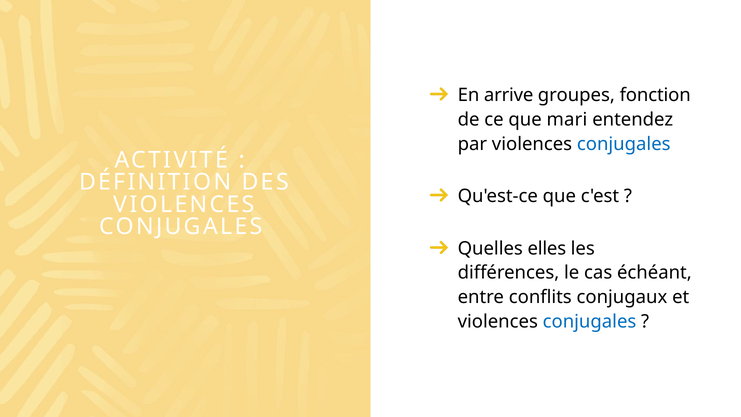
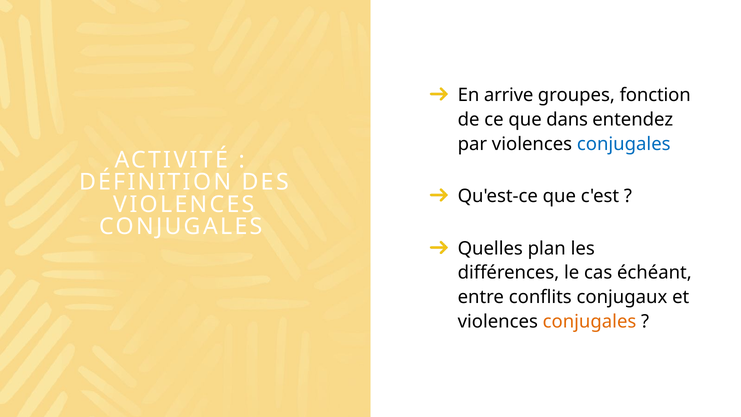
mari: mari -> dans (567, 119)
elles: elles -> plan (547, 248)
conjugales colour: blue -> orange (590, 322)
